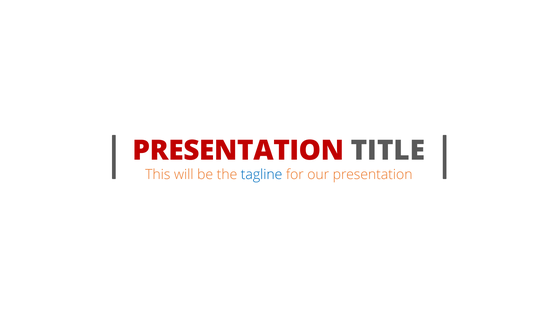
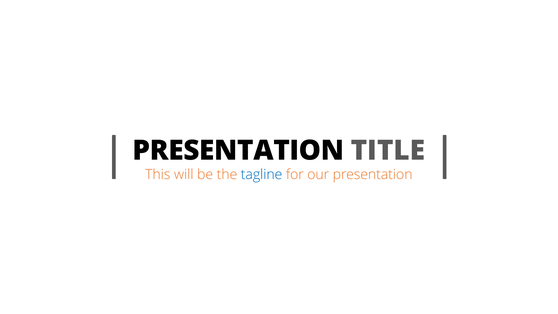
PRESENTATION colour: red -> black (238, 150)
